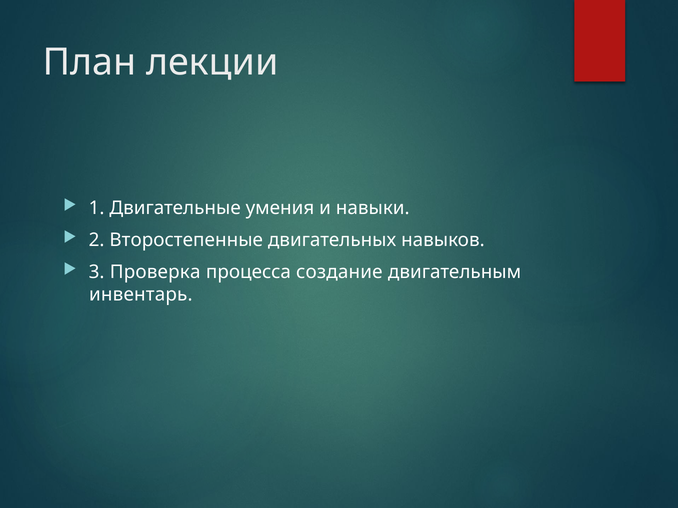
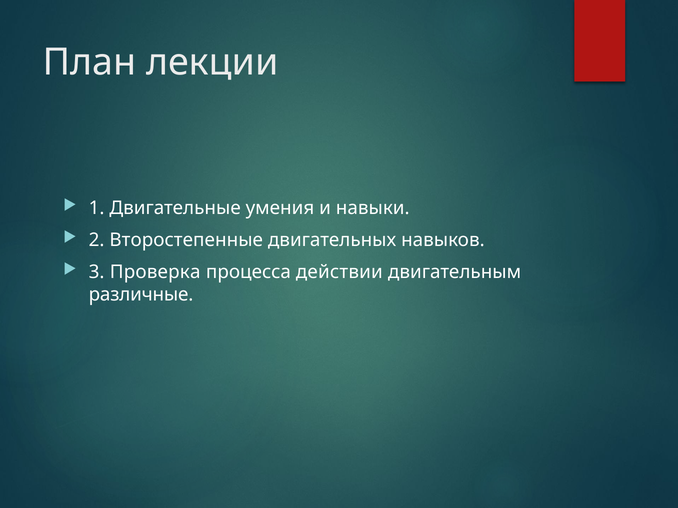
создание: создание -> действии (339, 272)
инвентарь: инвентарь -> различные (141, 295)
